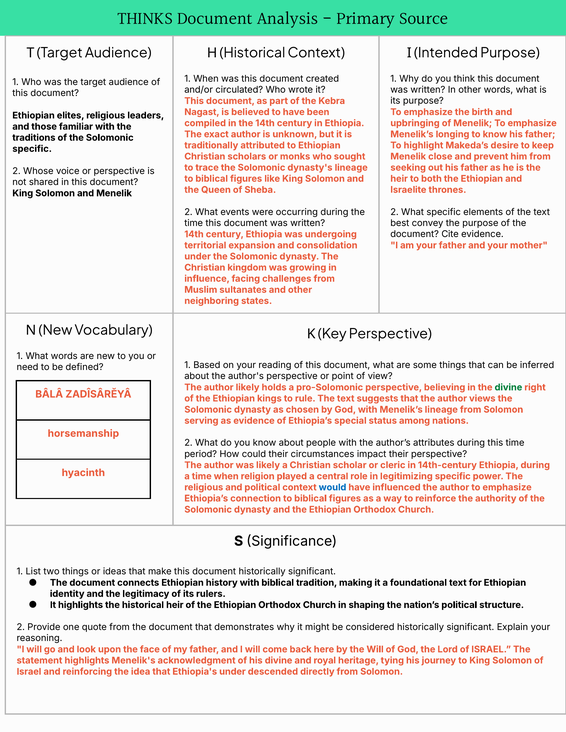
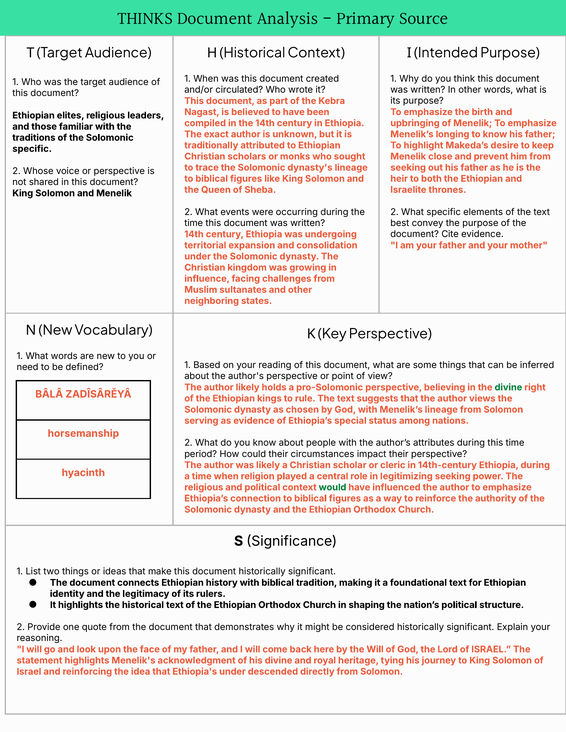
legitimizing specific: specific -> seeking (453, 477)
would colour: blue -> green (333, 488)
historical heir: heir -> text (175, 605)
